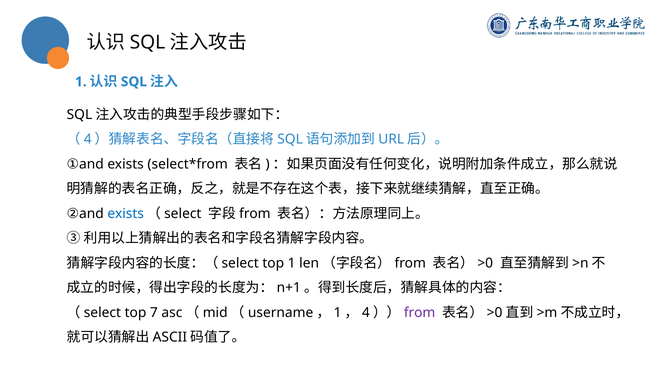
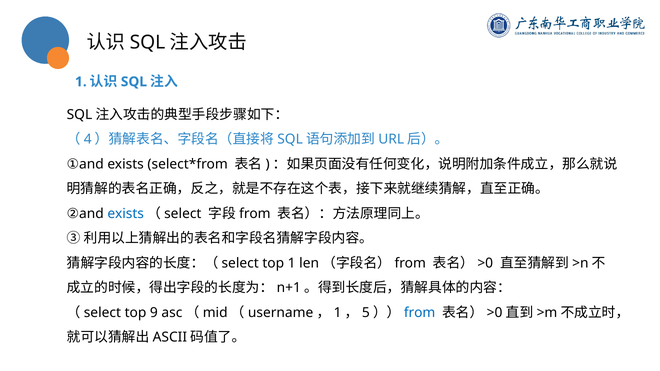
7: 7 -> 9 (154, 313)
4: 4 -> 5 (366, 313)
from colour: purple -> blue (420, 313)
